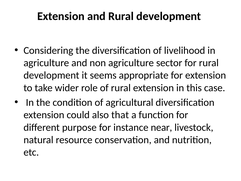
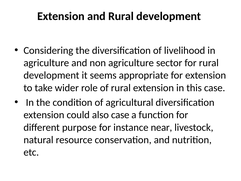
also that: that -> case (120, 115)
